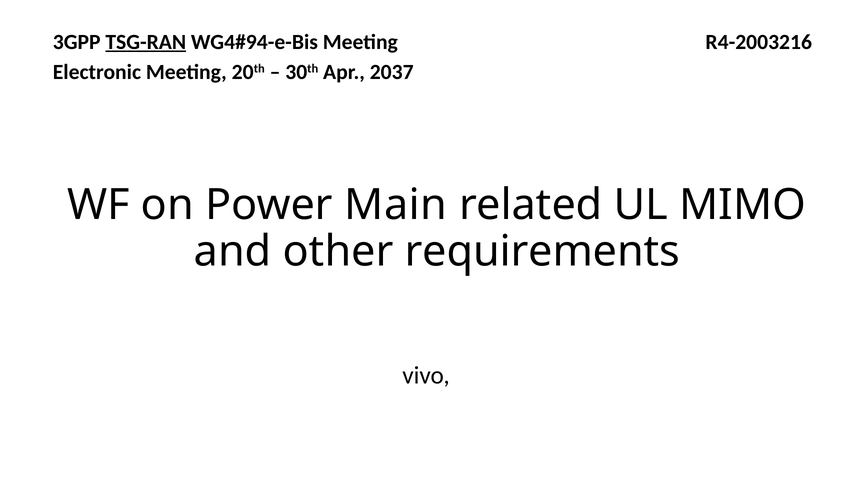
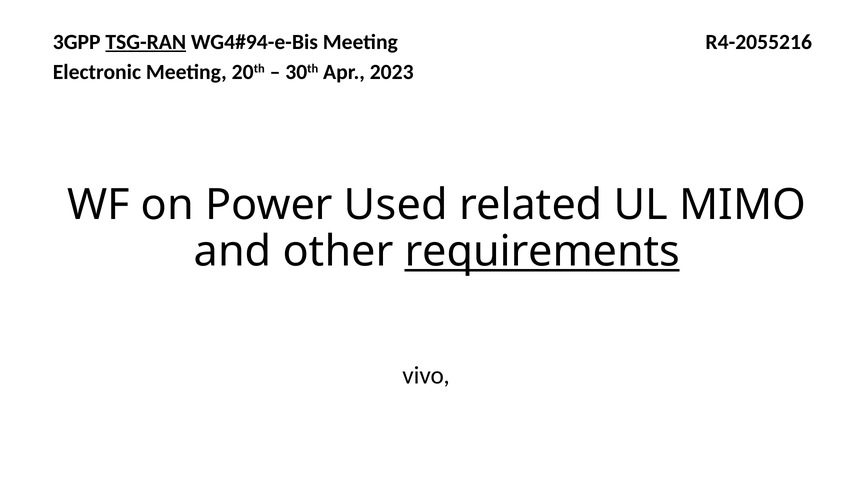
R4-2003216: R4-2003216 -> R4-2055216 (759, 42)
2037: 2037 -> 2023 (392, 72)
Main: Main -> Used (396, 205)
requirements underline: none -> present (542, 252)
